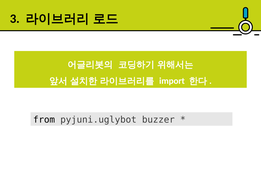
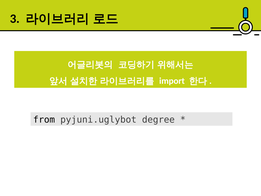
buzzer: buzzer -> degree (158, 119)
